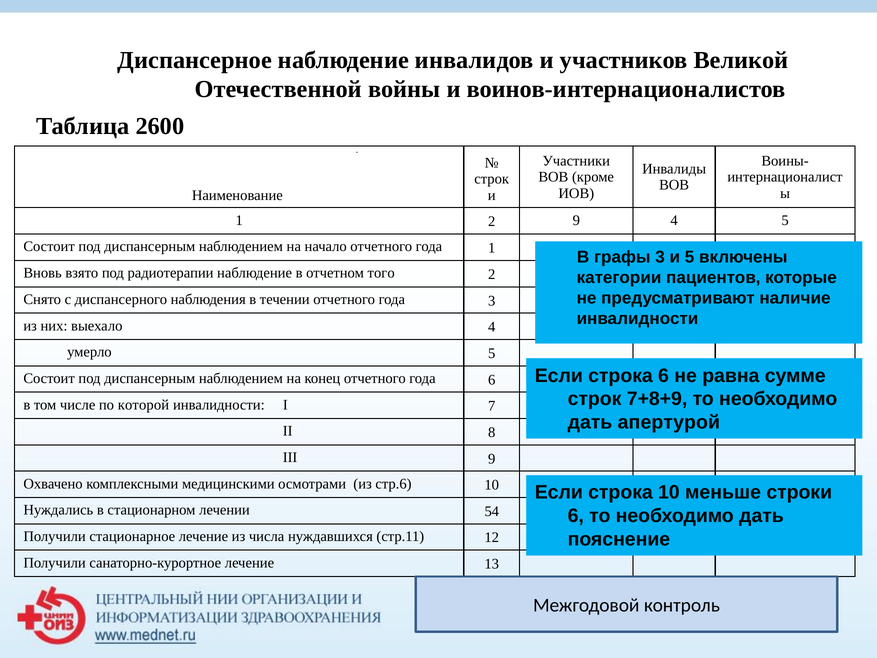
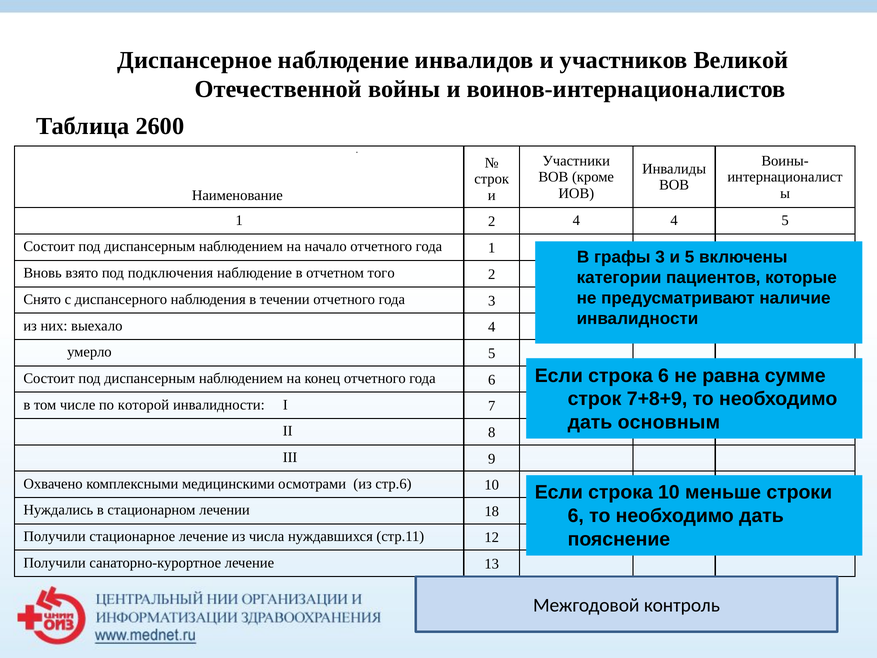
2 9: 9 -> 4 (576, 220)
радиотерапии: радиотерапии -> подключения (170, 273)
апертурой: апертурой -> основным (669, 422)
54: 54 -> 18 (492, 511)
